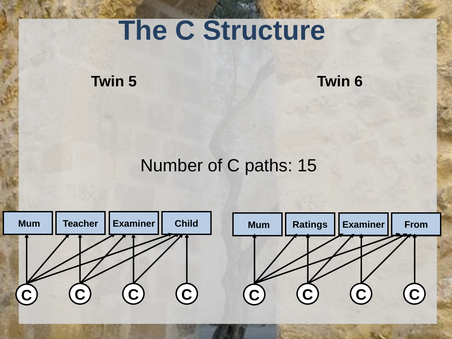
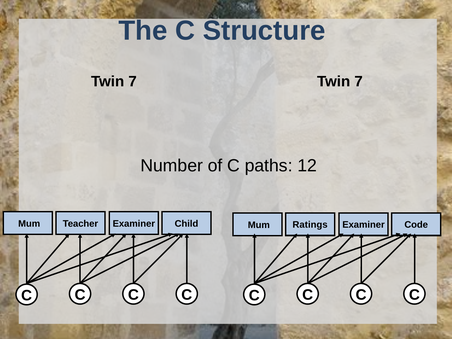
5: 5 -> 7 (133, 82)
6: 6 -> 7 (359, 82)
15: 15 -> 12 (307, 166)
From: From -> Code (416, 225)
